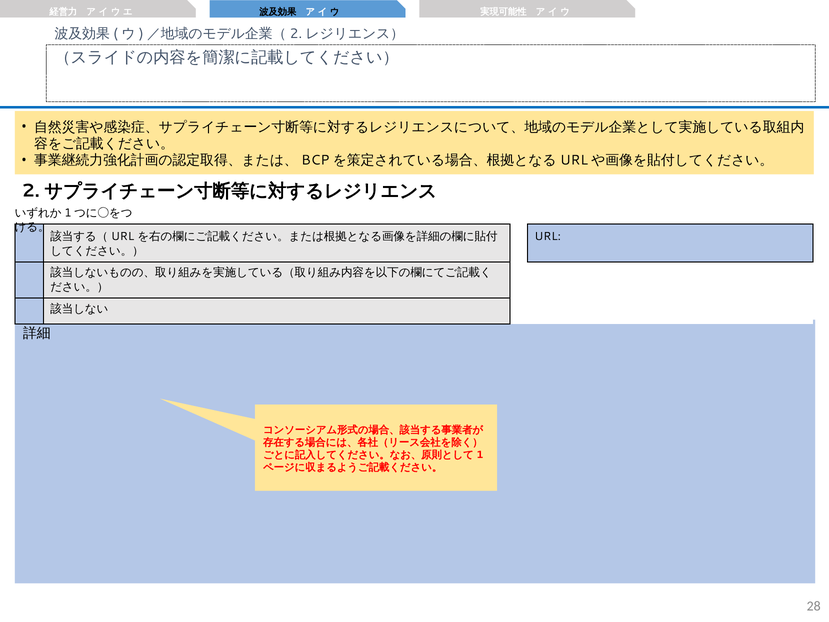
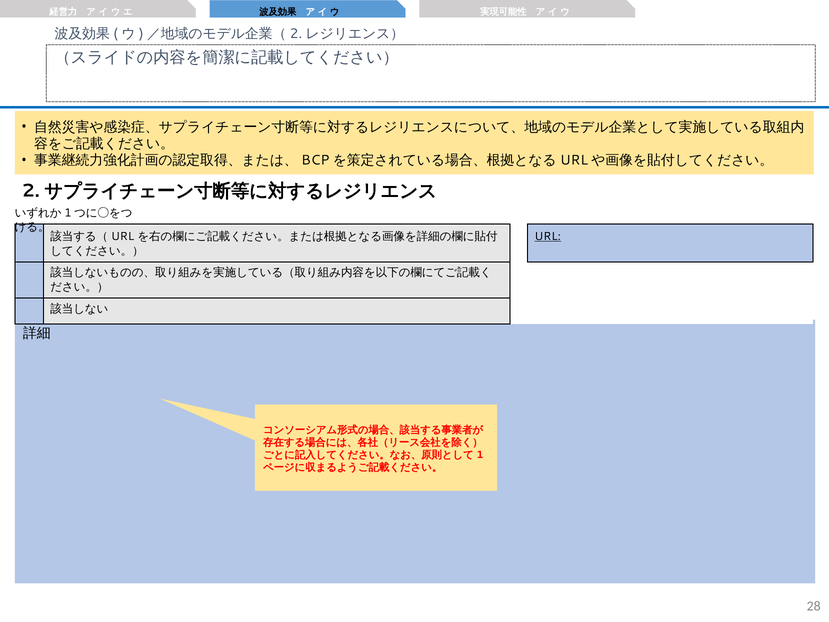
URL underline: none -> present (548, 236)
